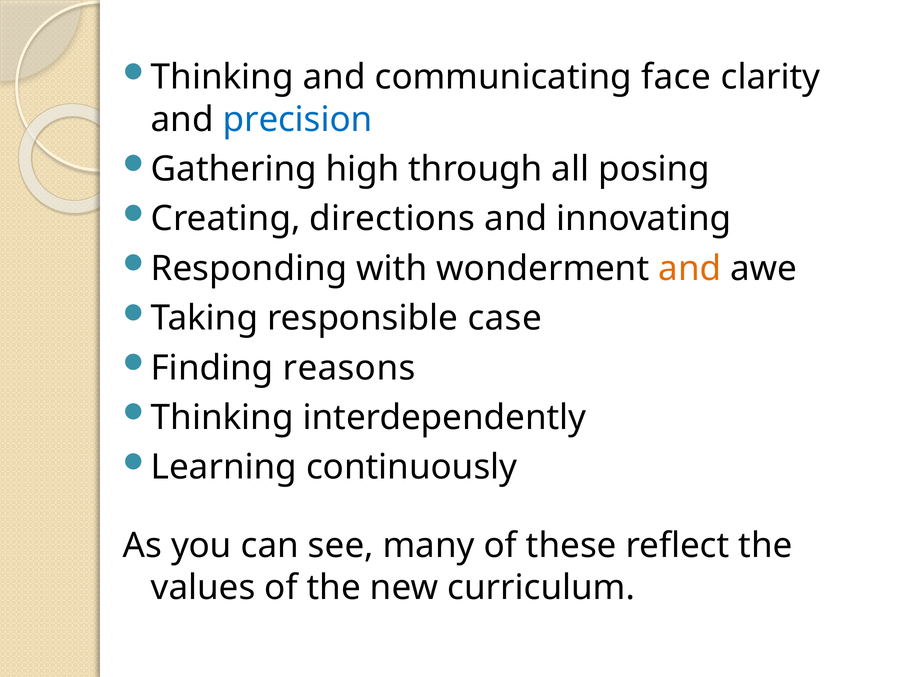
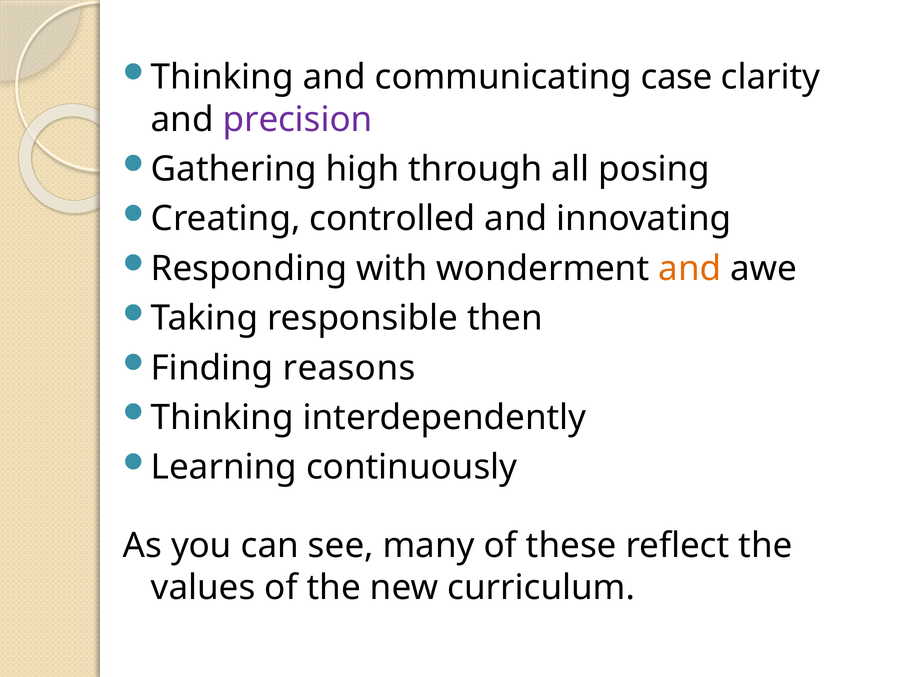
face: face -> case (677, 77)
precision colour: blue -> purple (298, 119)
directions: directions -> controlled (393, 219)
case: case -> then (505, 318)
